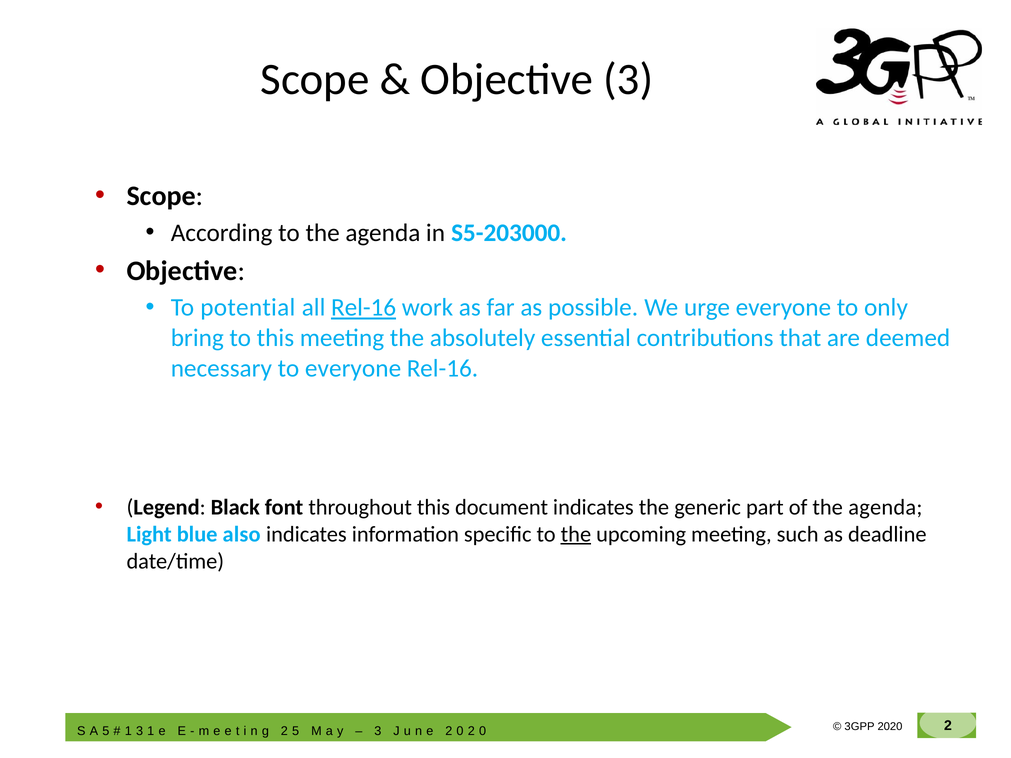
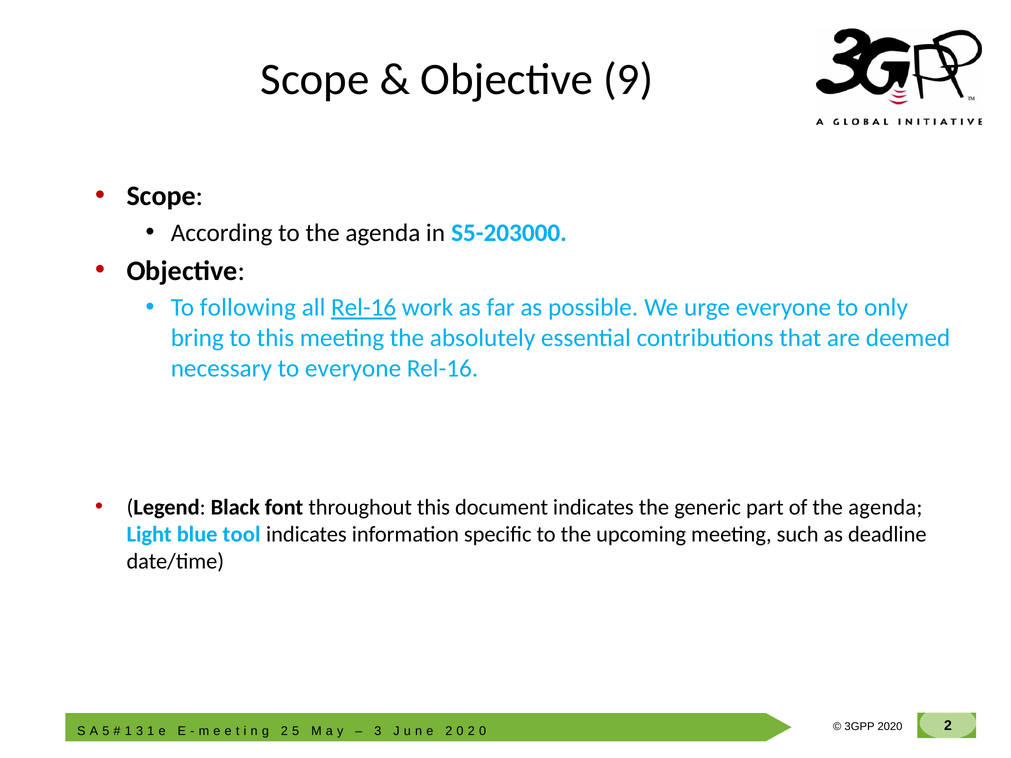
Objective 3: 3 -> 9 (628, 79)
potential: potential -> following (248, 308)
also: also -> tool (242, 534)
the underline: present -> none (576, 534)
